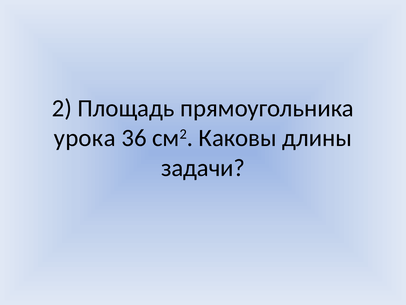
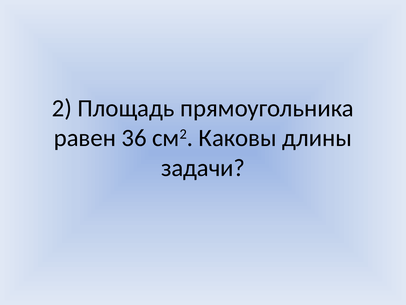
урока: урока -> равен (85, 138)
